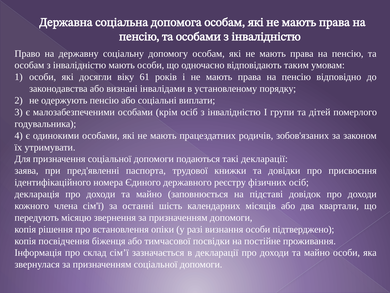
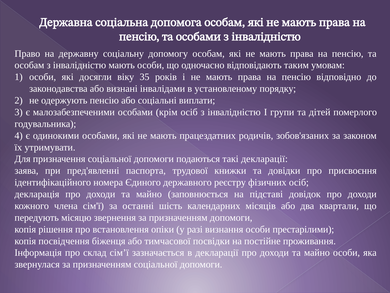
61: 61 -> 35 (145, 77)
підтверджено: підтверджено -> престарілими (303, 229)
